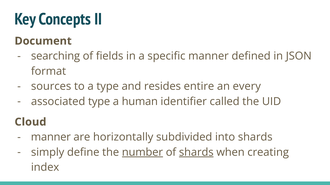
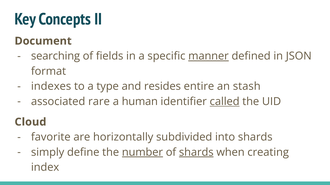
manner underline: none -> present (208, 56)
sources: sources -> indexes (51, 87)
every: every -> stash (247, 87)
associated type: type -> rare (99, 102)
called underline: none -> present (225, 102)
manner: manner -> favorite (51, 138)
